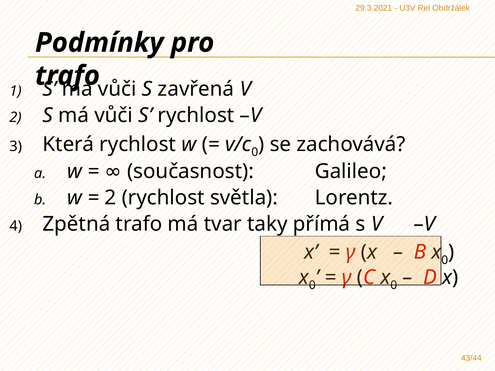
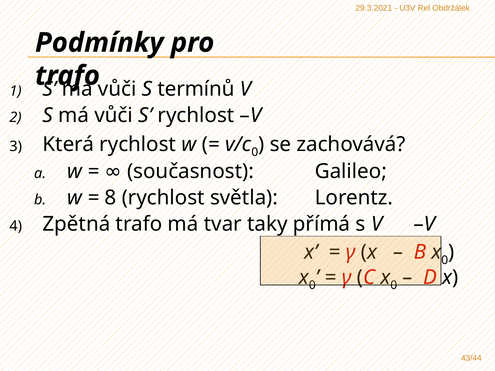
zavřená: zavřená -> termínů (196, 89)
2: 2 -> 8 (111, 198)
